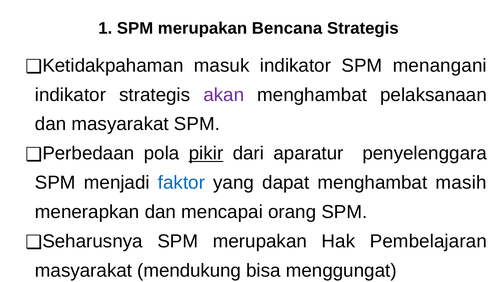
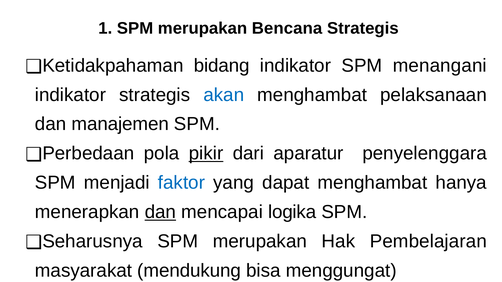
masuk: masuk -> bidang (222, 66)
akan colour: purple -> blue (224, 95)
dan masyarakat: masyarakat -> manajemen (120, 124)
masih: masih -> hanya (461, 183)
dan underline: none -> present (160, 212)
orang: orang -> logika (292, 212)
